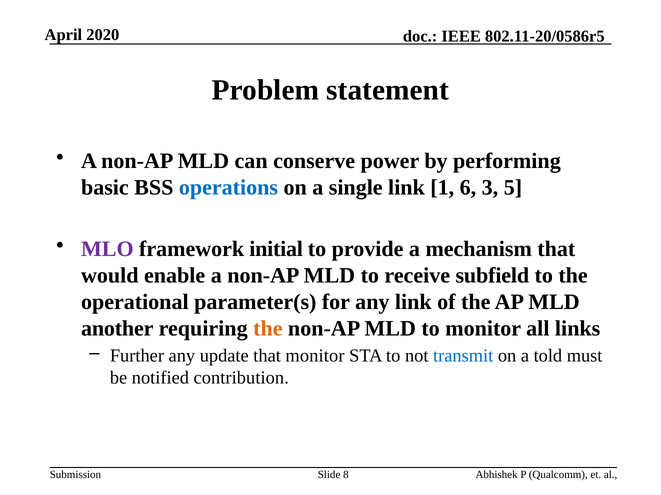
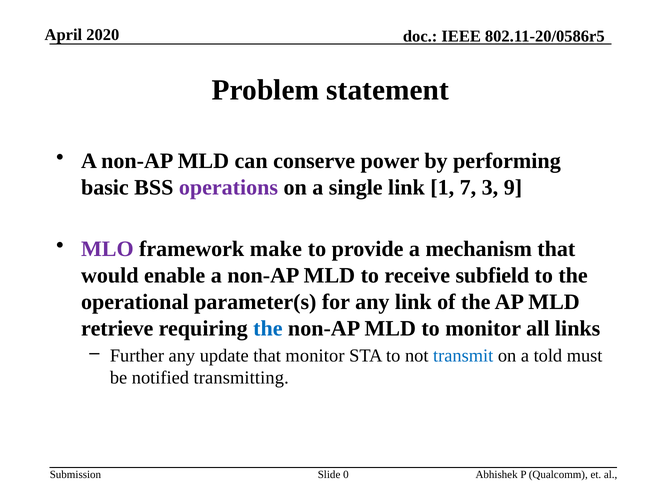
operations colour: blue -> purple (228, 188)
6: 6 -> 7 (468, 188)
5: 5 -> 9 (513, 188)
initial: initial -> make (276, 249)
another: another -> retrieve (117, 329)
the colour: orange -> blue (268, 329)
contribution: contribution -> transmitting (241, 378)
8: 8 -> 0 (346, 475)
